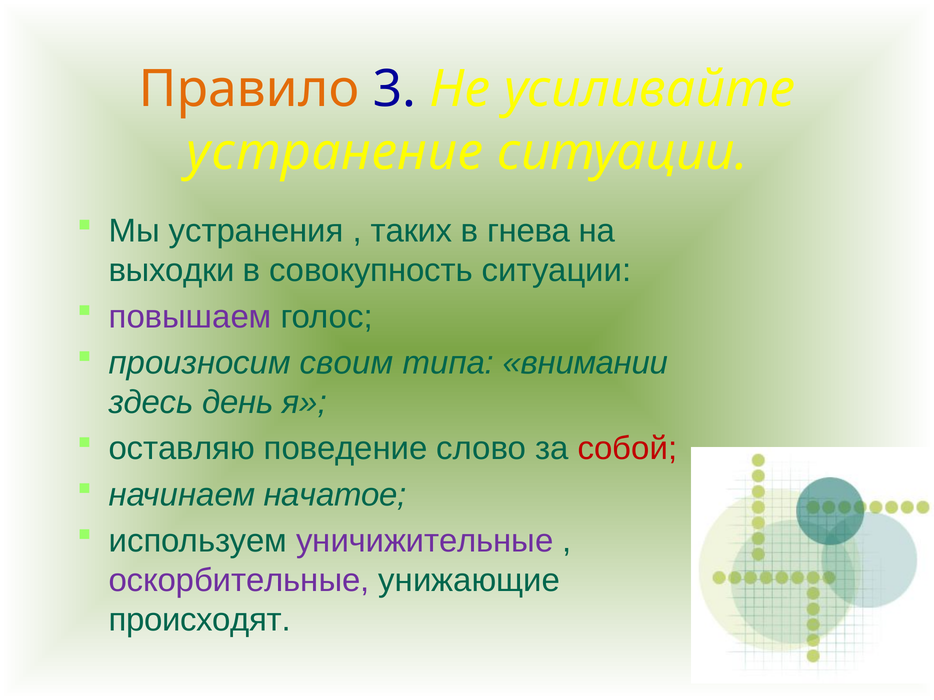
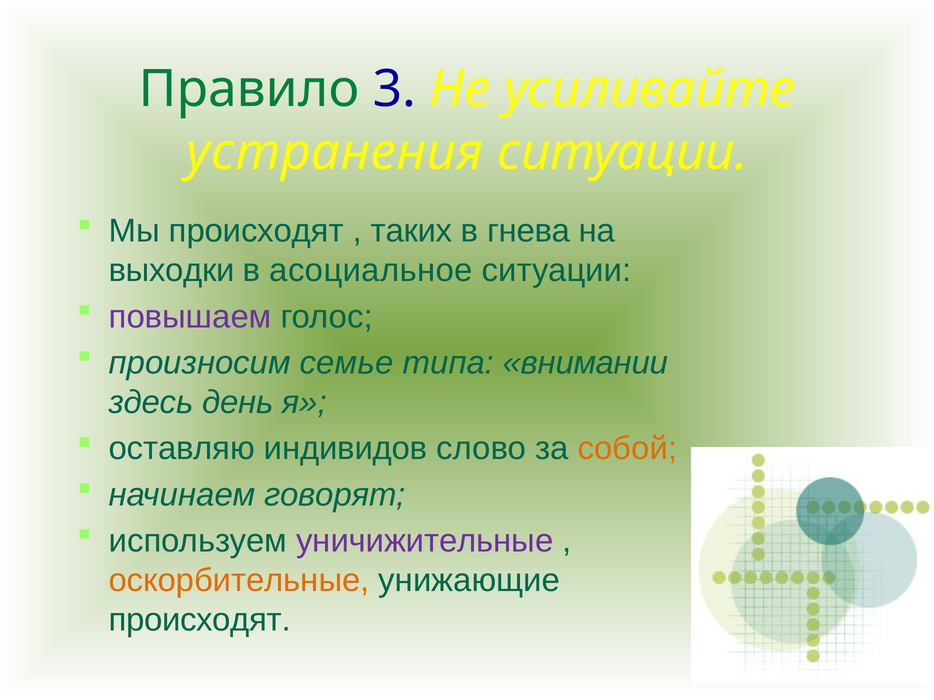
Правило colour: orange -> green (249, 89)
устранение: устранение -> устранения (334, 152)
Мы устранения: устранения -> происходят (256, 231)
совокупность: совокупность -> асоциальное (371, 271)
своим: своим -> семье (347, 363)
поведение: поведение -> индивидов (346, 449)
собой colour: red -> orange (627, 449)
начатое: начатое -> говорят (335, 495)
оскорбительные colour: purple -> orange (239, 581)
